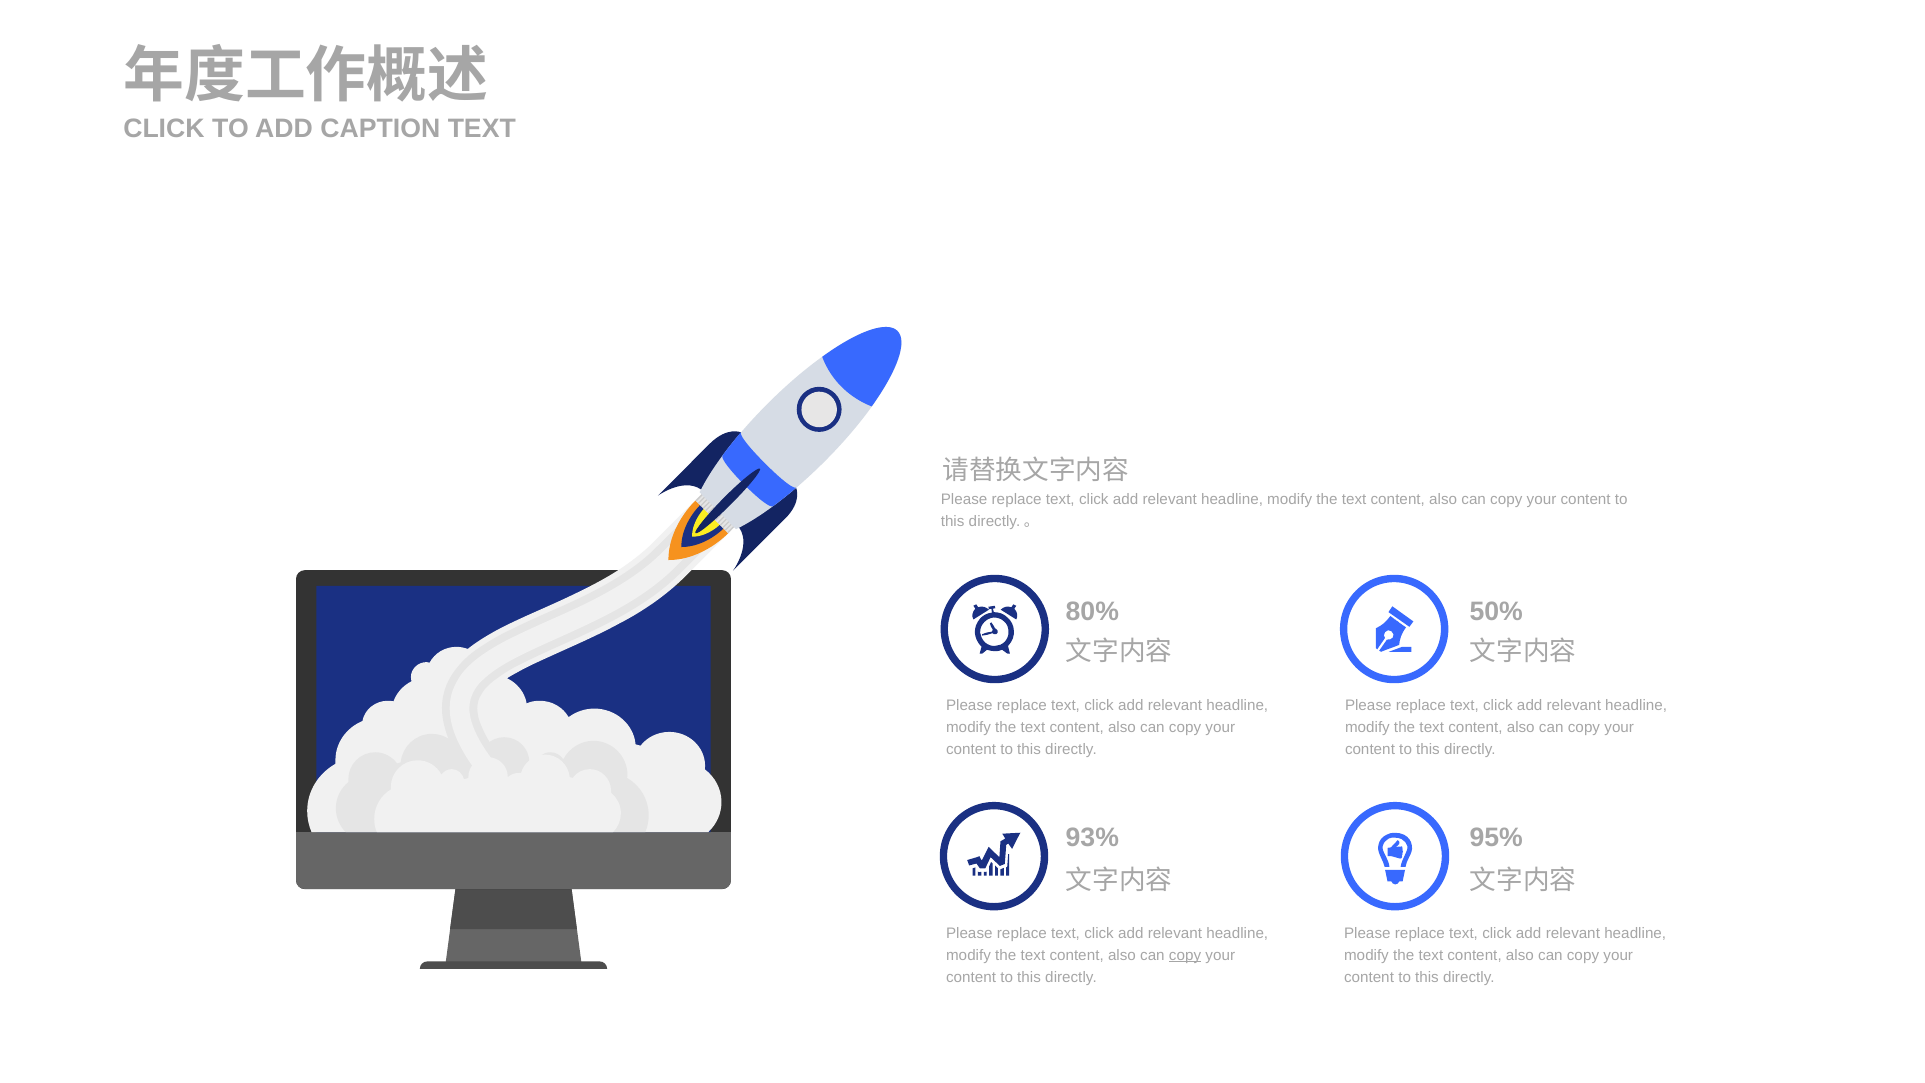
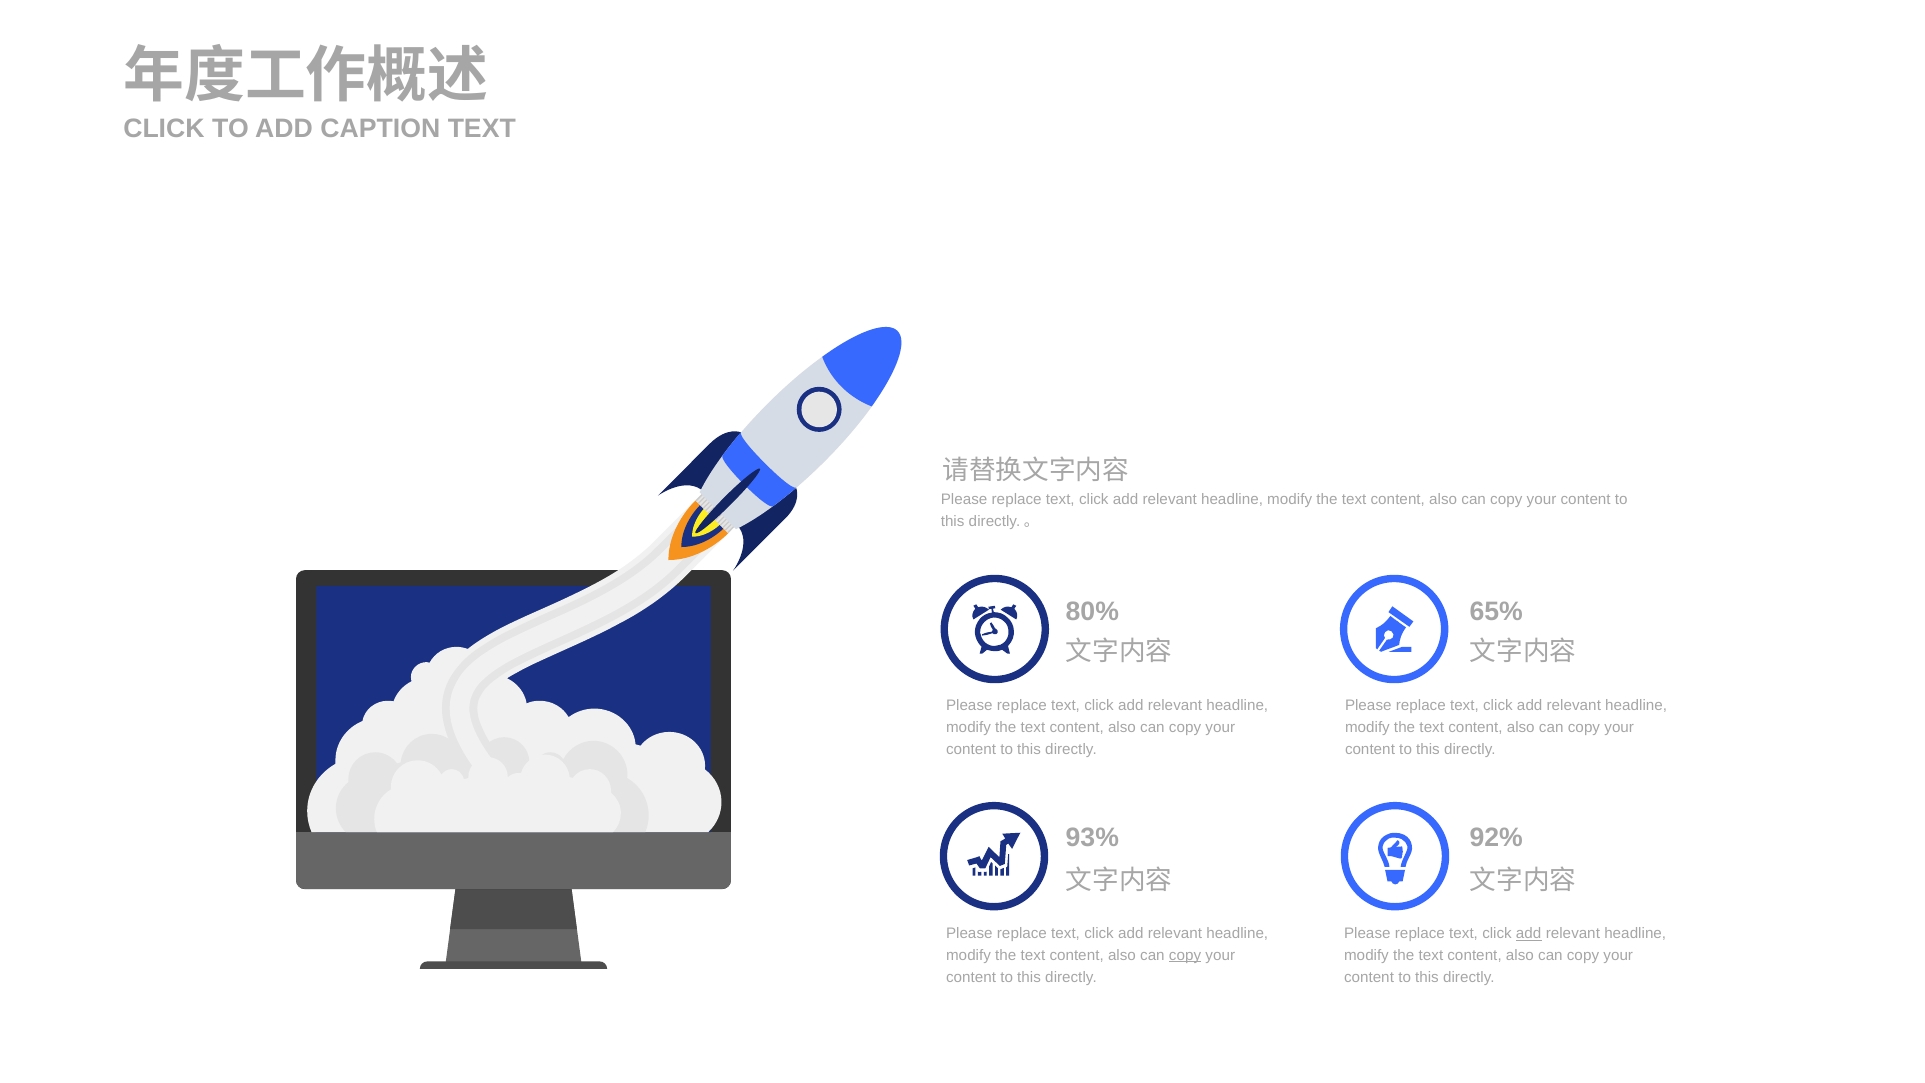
50%: 50% -> 65% (1496, 611)
95%: 95% -> 92% (1496, 837)
add underline: none -> present (1529, 933)
